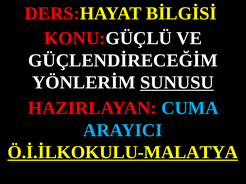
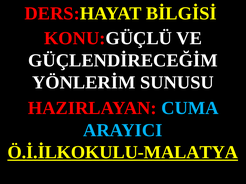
SUNUSU underline: present -> none (177, 83)
